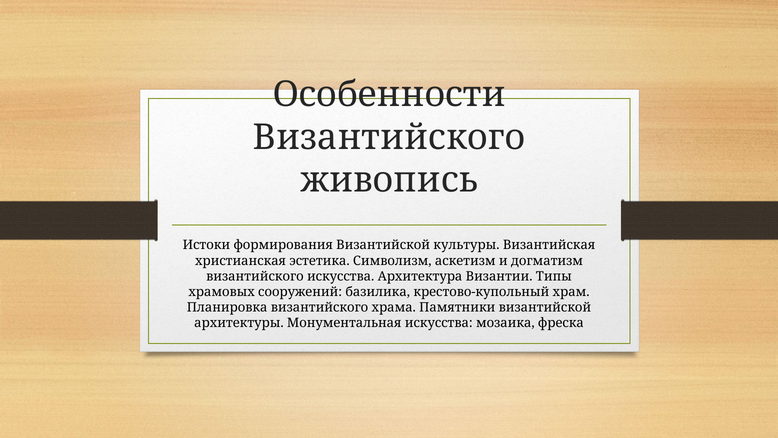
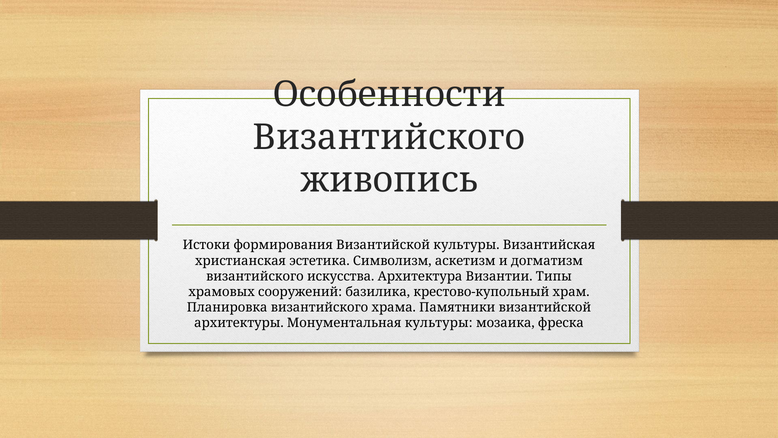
Монументальная искусства: искусства -> культуры (439, 323)
